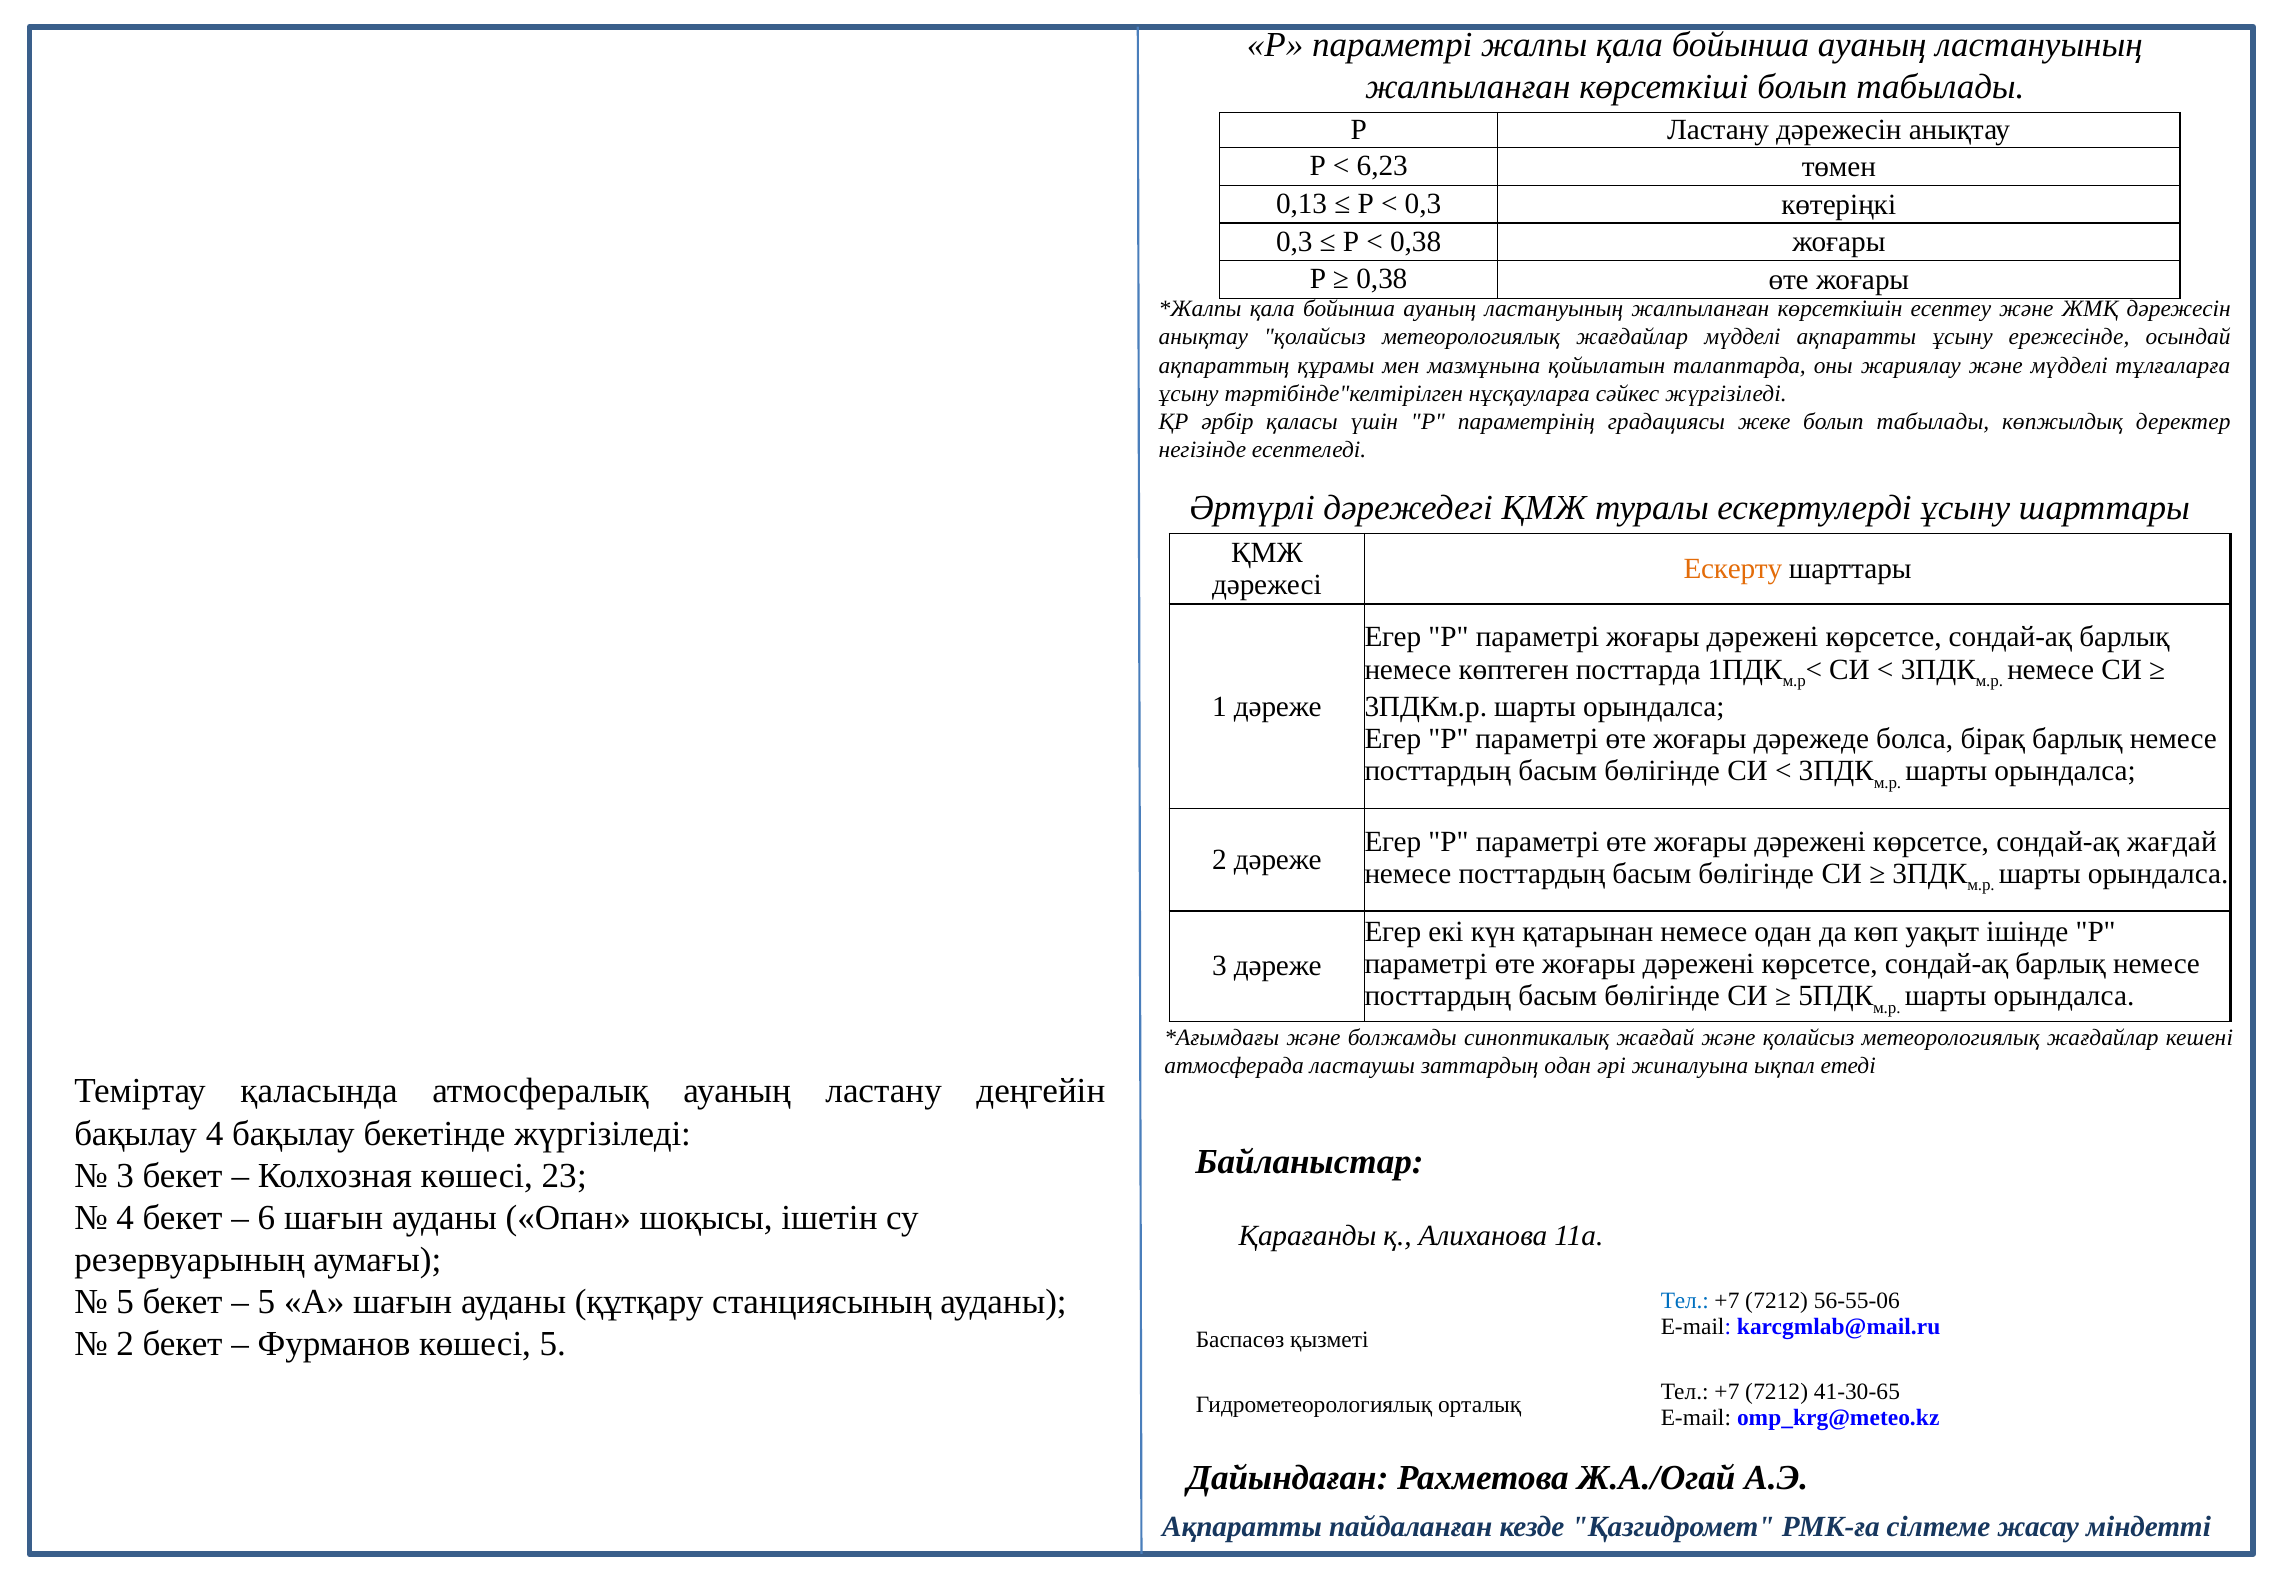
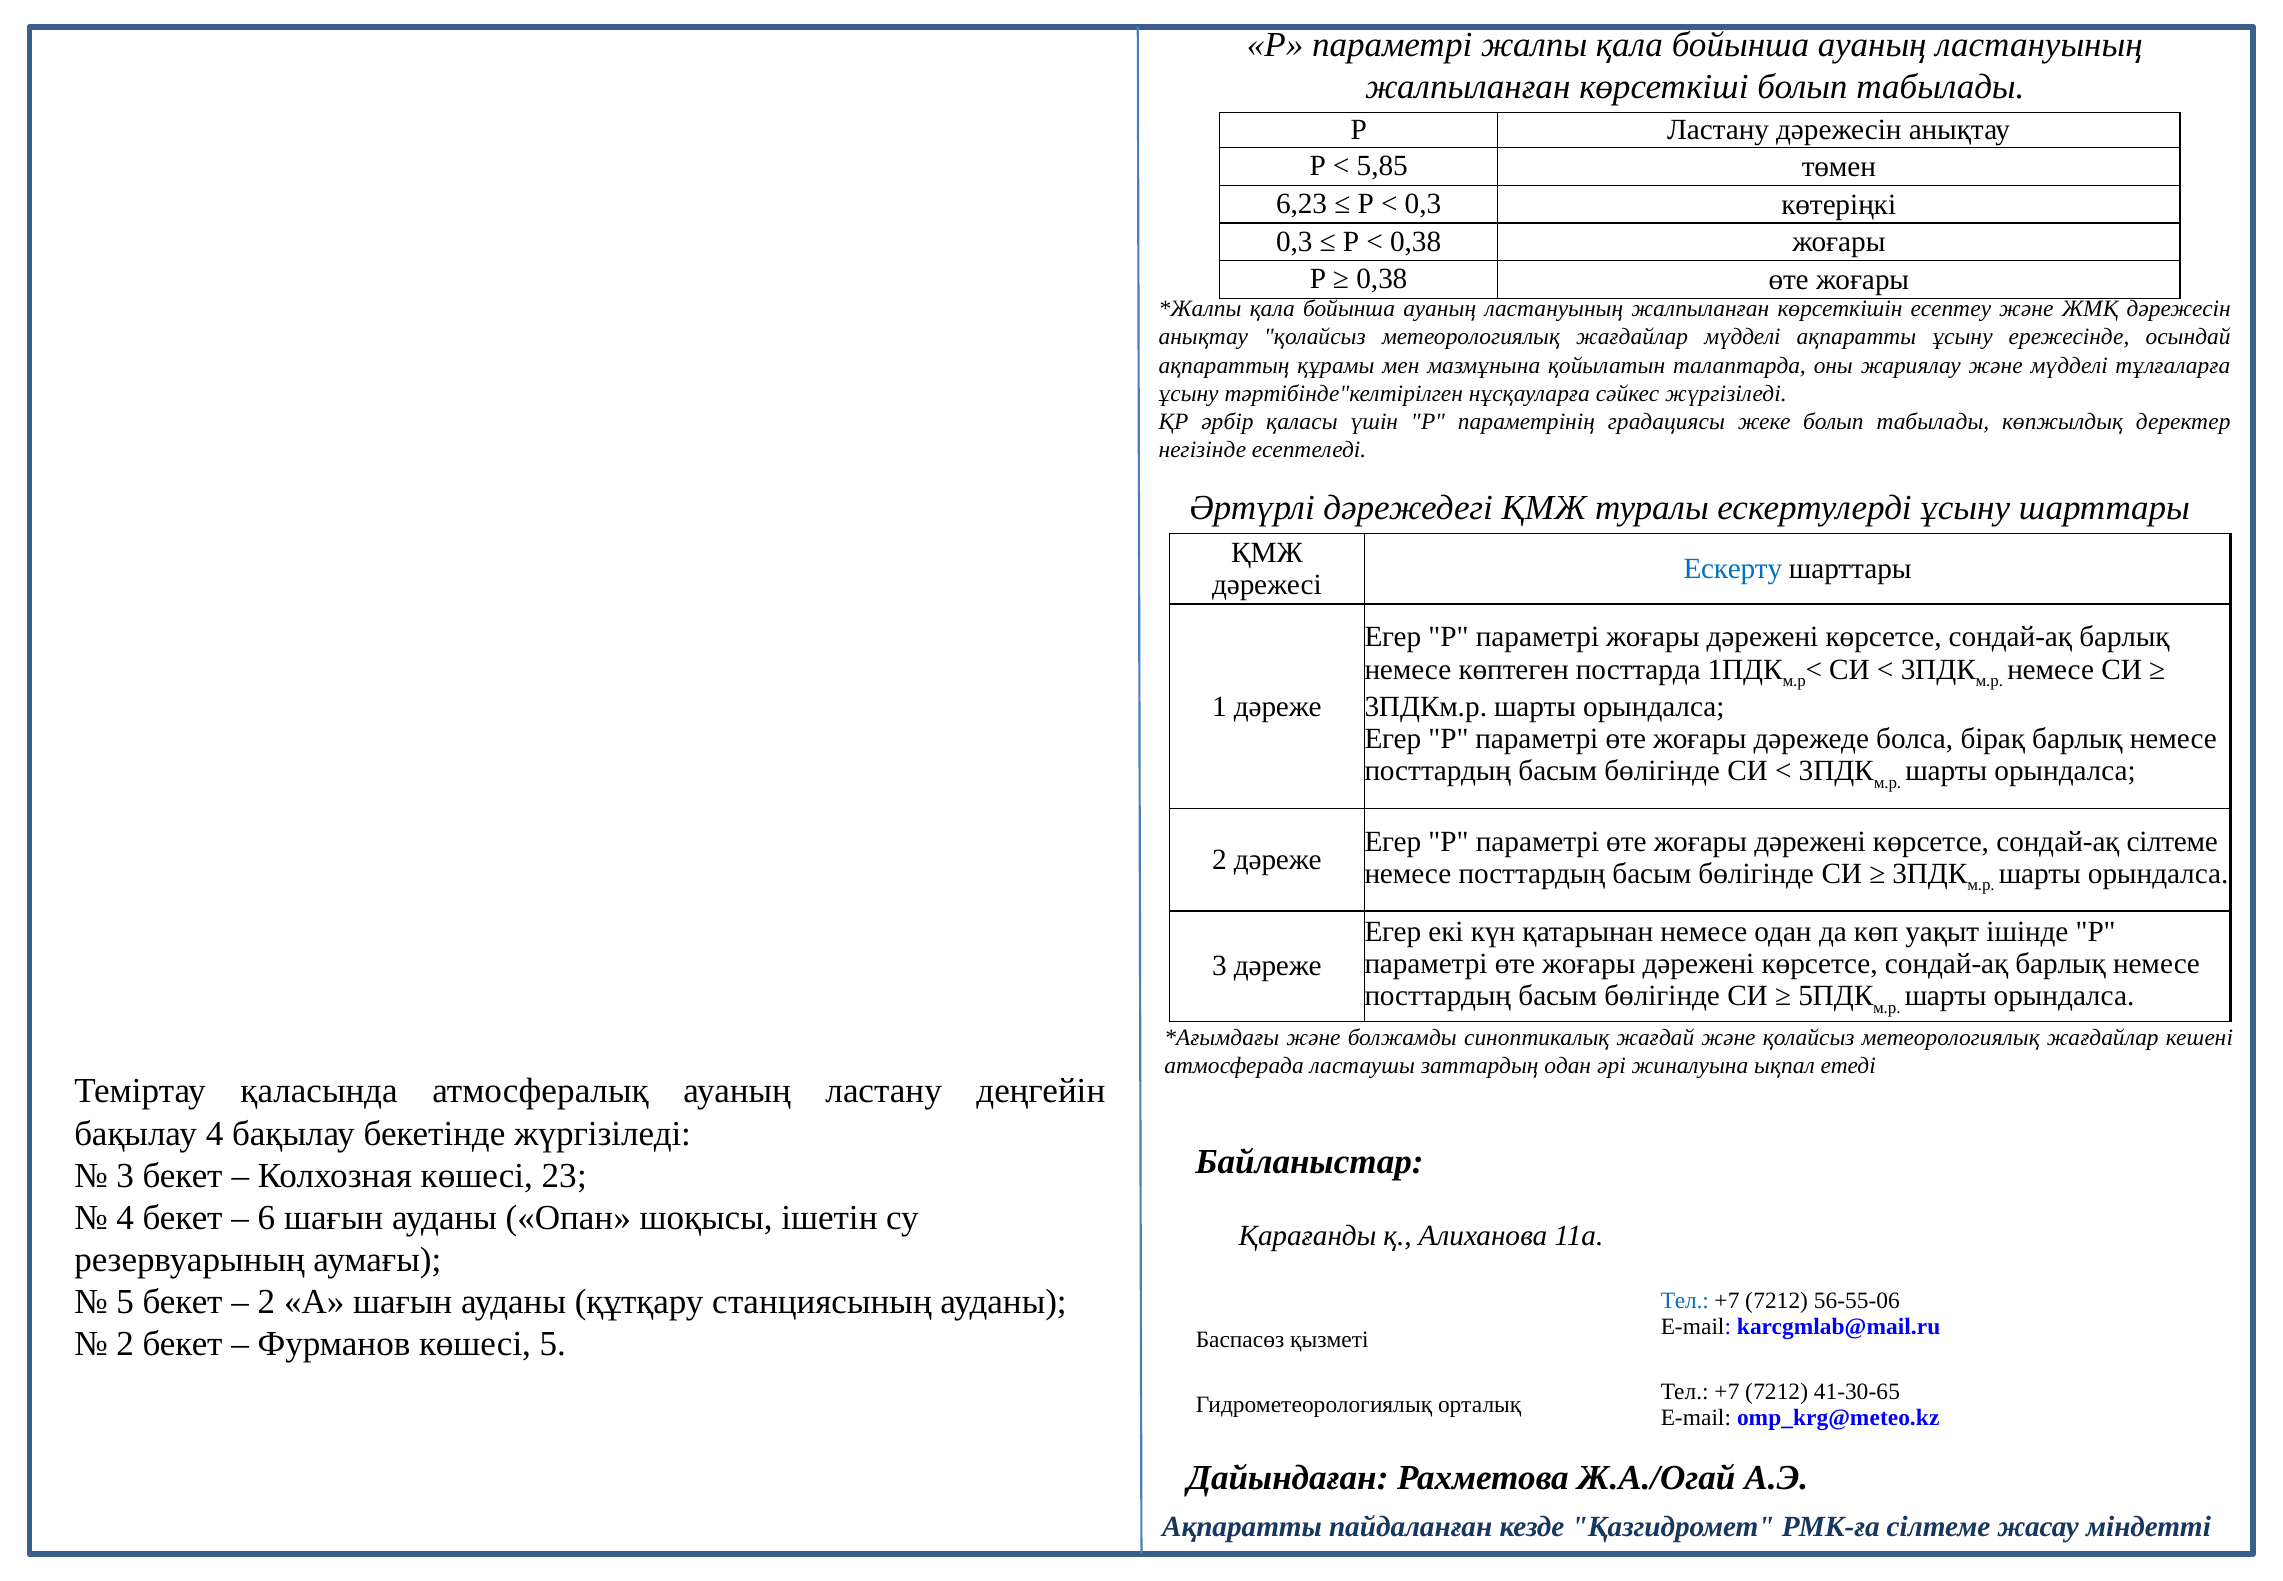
6,23: 6,23 -> 5,85 (1382, 166)
0,13: 0,13 -> 6,23 (1302, 204)
Ескерту colour: orange -> blue (1733, 569)
сондай-ақ жағдай: жағдай -> сілтеме (2172, 841)
5: 5 -> 2 (266, 1302)
